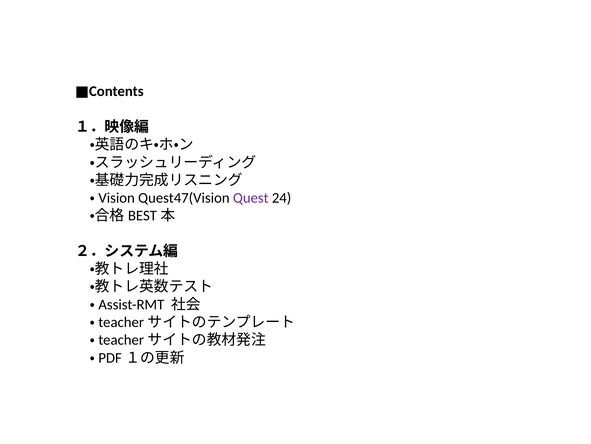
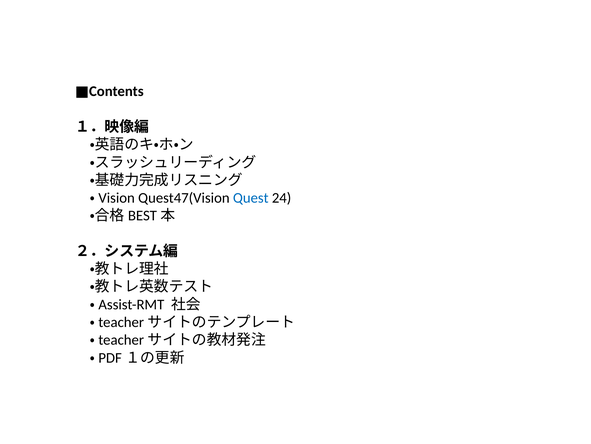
Quest colour: purple -> blue (251, 198)
